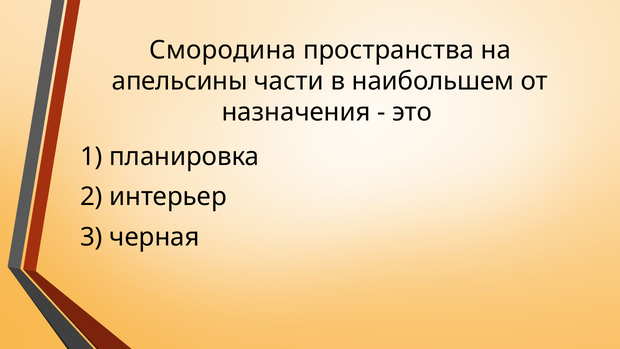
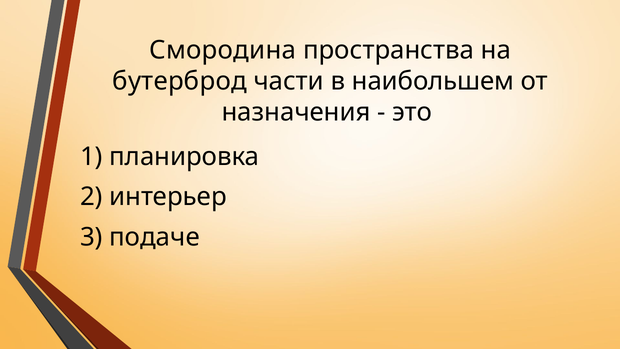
апельсины: апельсины -> бутерброд (180, 81)
черная: черная -> подаче (155, 237)
